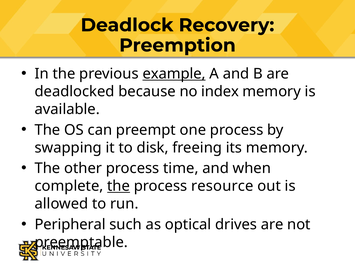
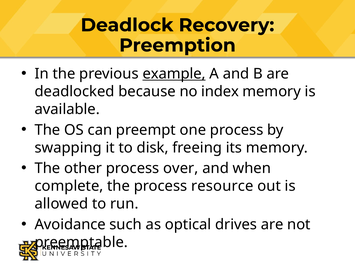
time: time -> over (181, 168)
the underline: present -> none (119, 186)
Peripheral: Peripheral -> Avoidance (70, 225)
